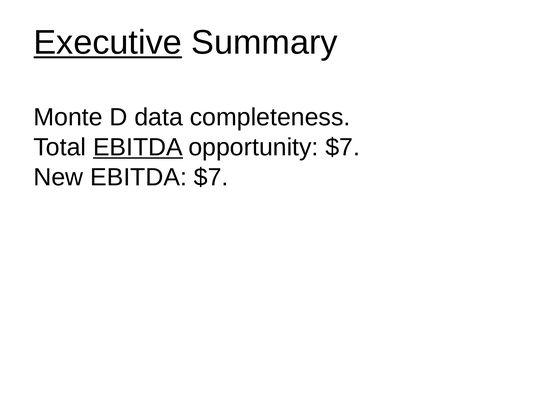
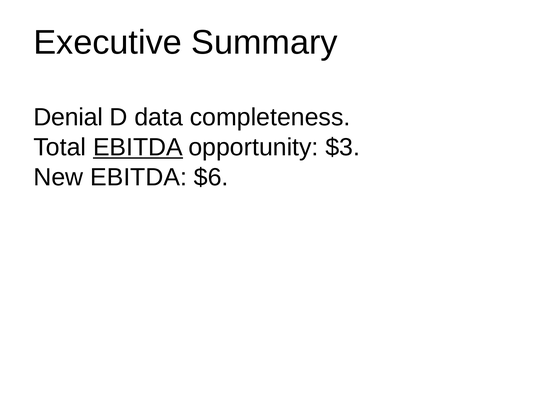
Executive underline: present -> none (108, 43)
Monte: Monte -> Denial (68, 117)
opportunity $7: $7 -> $3 (343, 147)
EBITDA $7: $7 -> $6 (211, 177)
